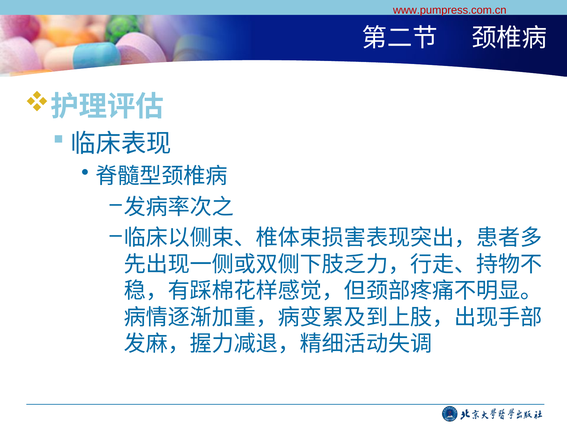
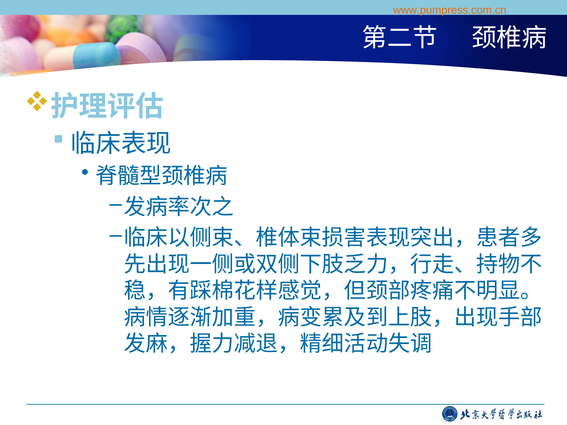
www.pumpress.com.cn colour: red -> orange (450, 10)
